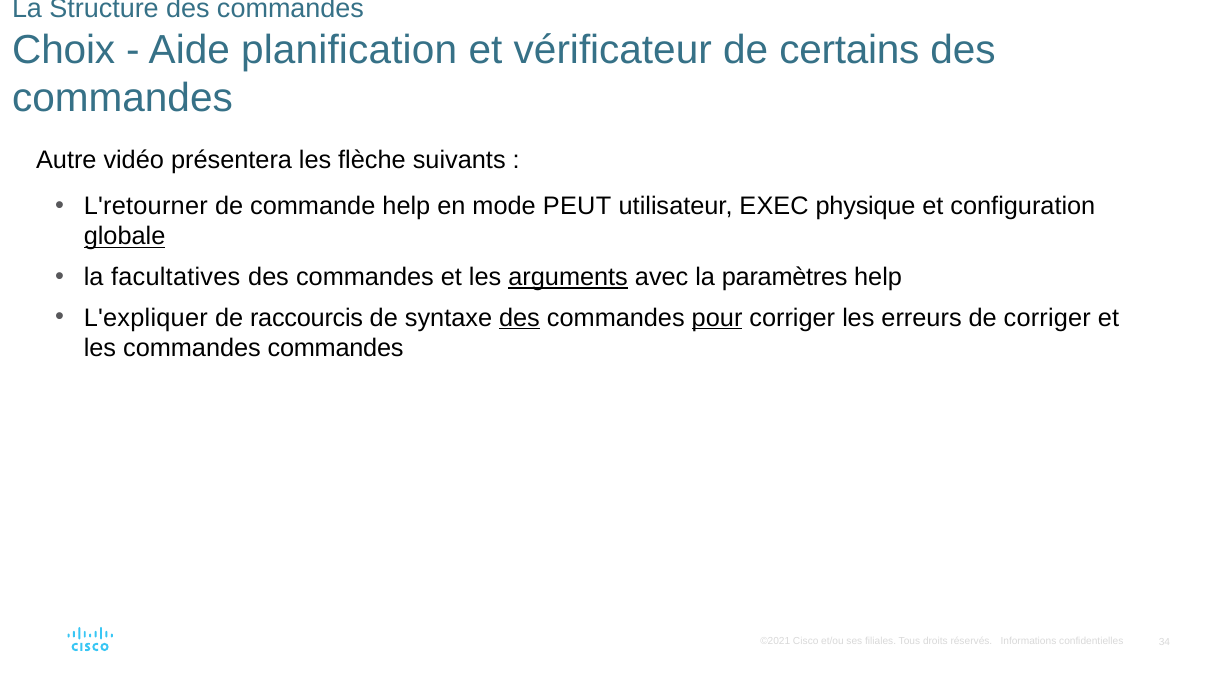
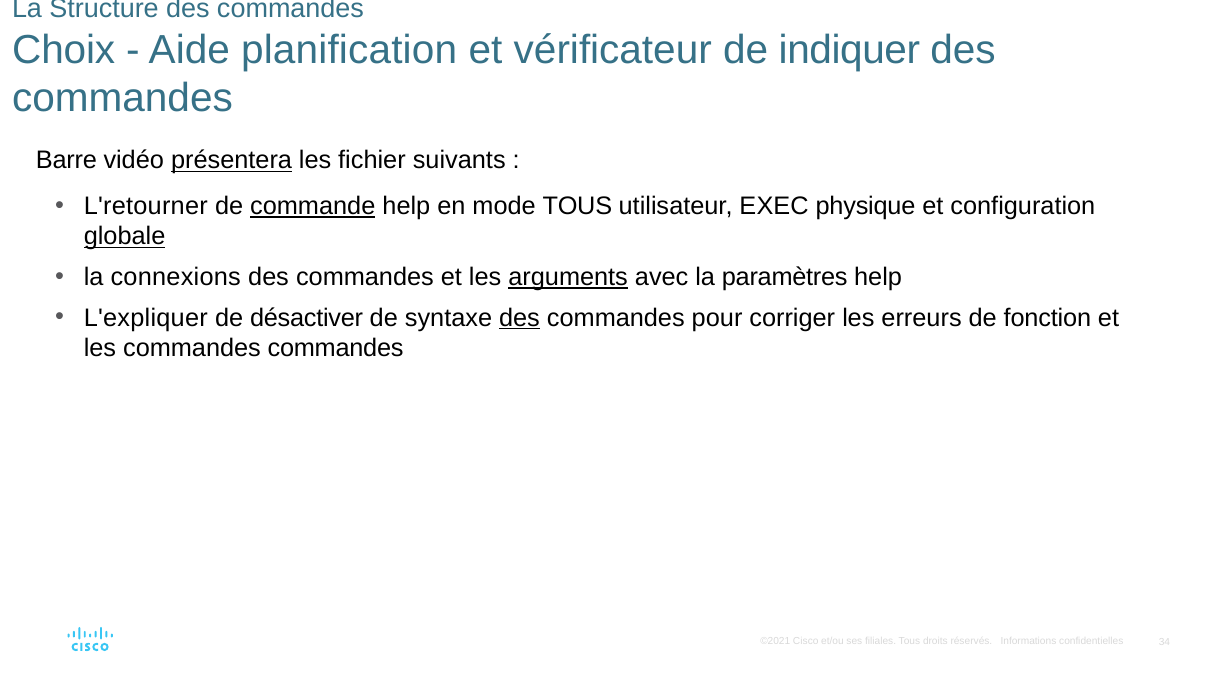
certains: certains -> indiquer (849, 50)
Autre: Autre -> Barre (66, 161)
présentera underline: none -> present (232, 161)
flèche: flèche -> fichier (372, 161)
commande underline: none -> present (313, 206)
mode PEUT: PEUT -> TOUS (577, 206)
facultatives: facultatives -> connexions (176, 277)
raccourcis: raccourcis -> désactiver (307, 318)
pour underline: present -> none (717, 318)
de corriger: corriger -> fonction (1047, 318)
